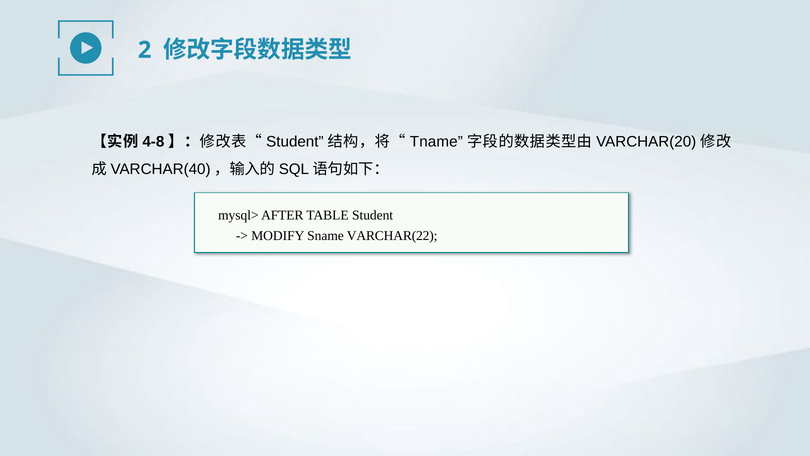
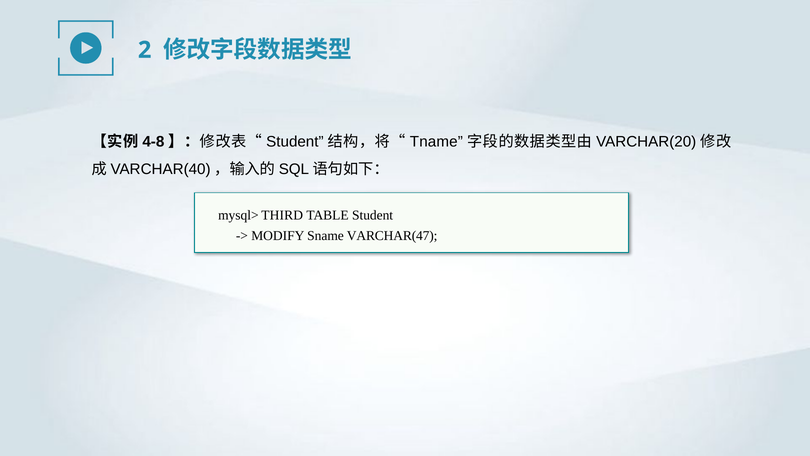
AFTER: AFTER -> THIRD (282, 215)
VARCHAR(22: VARCHAR(22 -> VARCHAR(47 (392, 236)
